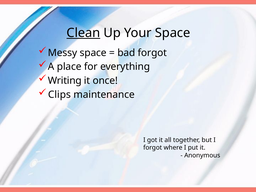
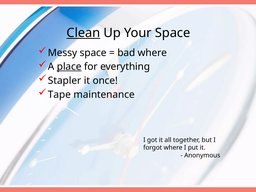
bad forgot: forgot -> where (152, 53)
place underline: none -> present (69, 67)
Writing: Writing -> Stapler (65, 81)
Clips: Clips -> Tape (59, 95)
